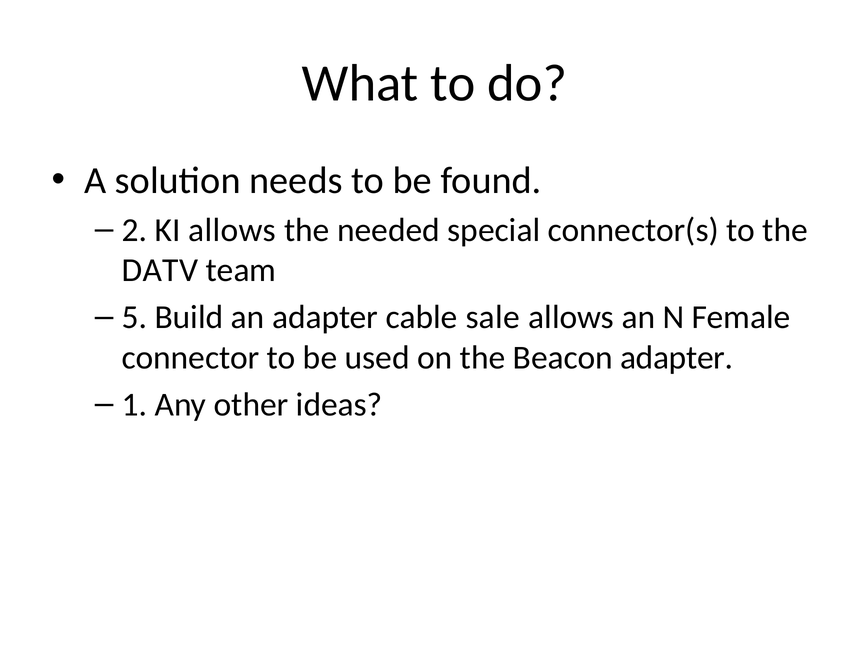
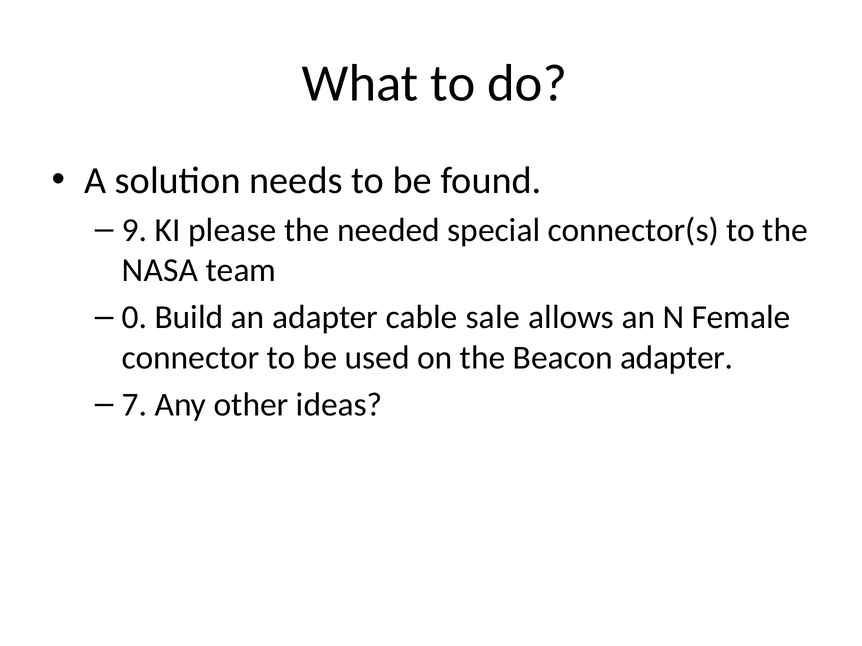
2: 2 -> 9 (134, 230)
KI allows: allows -> please (232, 230)
DATV: DATV -> NASA (160, 271)
5: 5 -> 0 (134, 318)
1: 1 -> 7 (134, 405)
